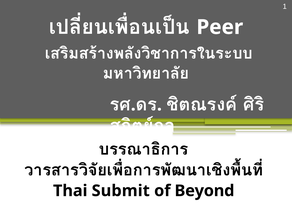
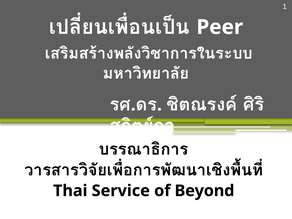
Submit: Submit -> Service (121, 191)
